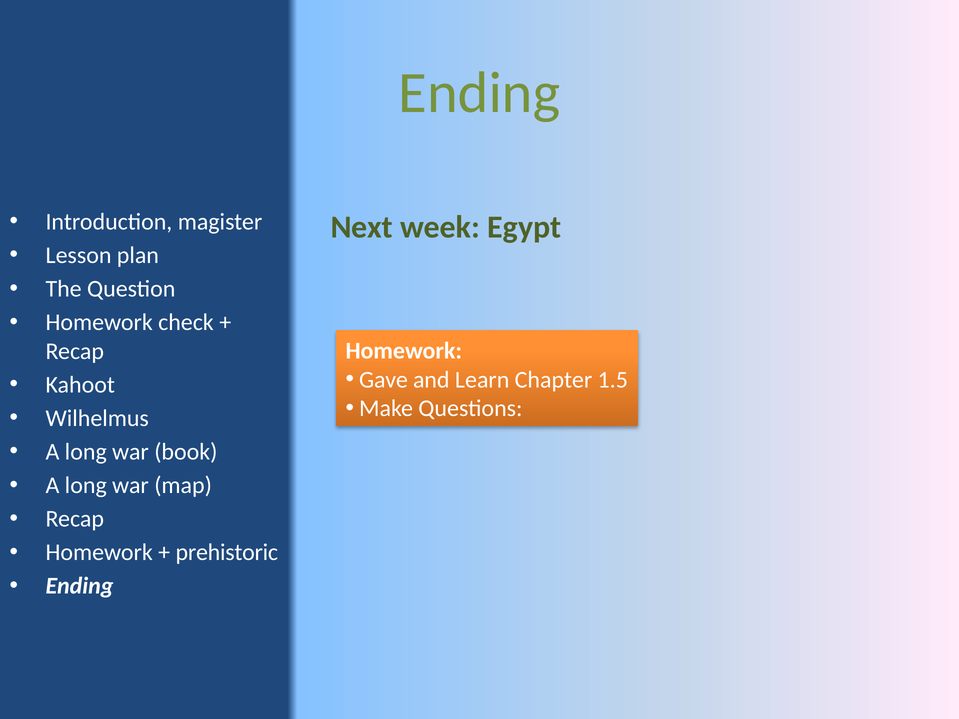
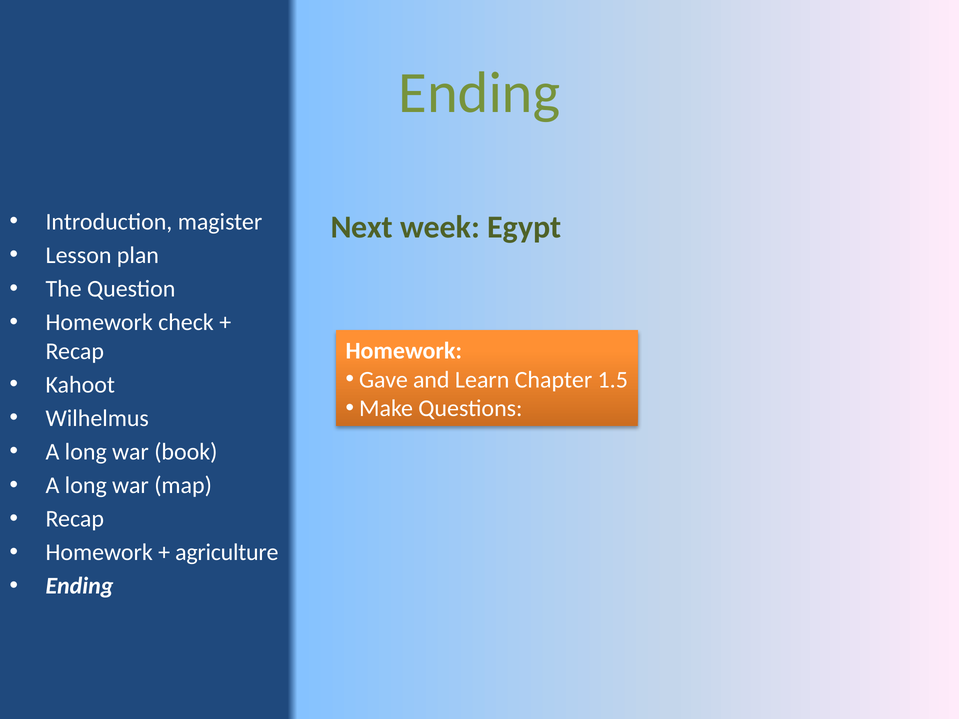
prehistoric: prehistoric -> agriculture (227, 553)
